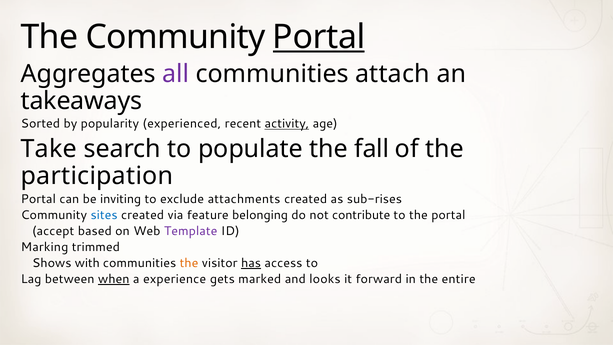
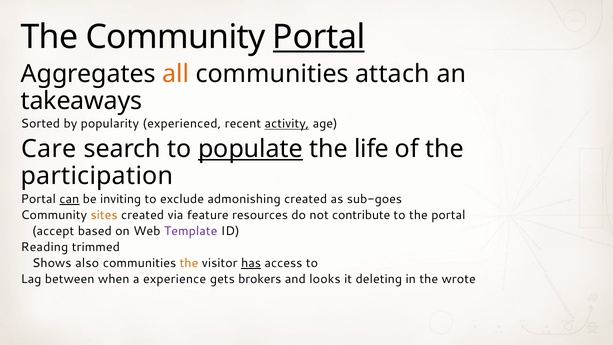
all colour: purple -> orange (176, 74)
Take: Take -> Care (49, 149)
populate underline: none -> present (251, 149)
fall: fall -> life (372, 149)
can underline: none -> present (69, 199)
attachments: attachments -> admonishing (244, 199)
sub-rises: sub-rises -> sub-goes (374, 199)
sites colour: blue -> orange (104, 215)
belonging: belonging -> resources (260, 215)
Marking: Marking -> Reading (45, 247)
with: with -> also (87, 263)
when underline: present -> none (114, 279)
marked: marked -> brokers (260, 279)
forward: forward -> deleting (379, 279)
entire: entire -> wrote (459, 279)
